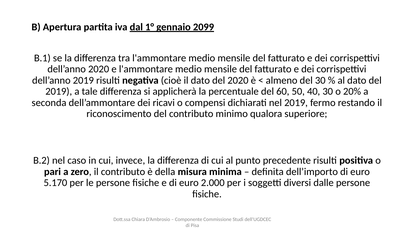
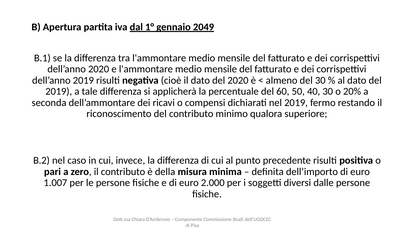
2099: 2099 -> 2049 (204, 27)
5.170: 5.170 -> 1.007 (55, 183)
